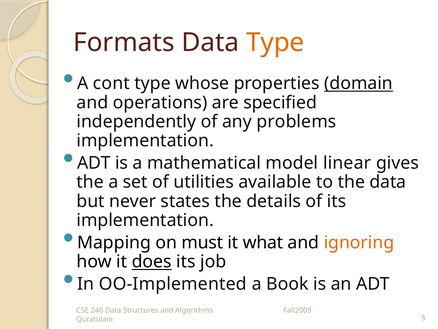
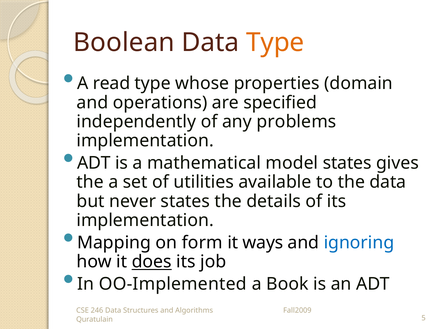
Formats: Formats -> Boolean (124, 42)
cont: cont -> read (111, 83)
domain underline: present -> none (359, 83)
model linear: linear -> states (347, 163)
must: must -> form (202, 242)
what: what -> ways (263, 242)
ignoring colour: orange -> blue (359, 242)
